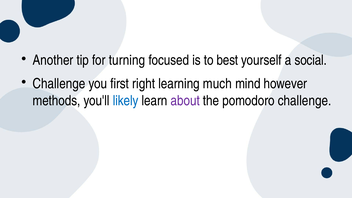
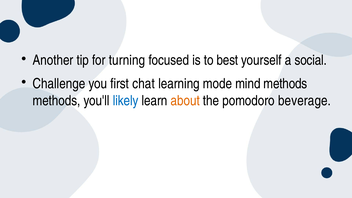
right: right -> chat (144, 84)
much: much -> mode (217, 84)
mind however: however -> methods (285, 84)
about colour: purple -> orange (185, 101)
pomodoro challenge: challenge -> beverage (305, 101)
